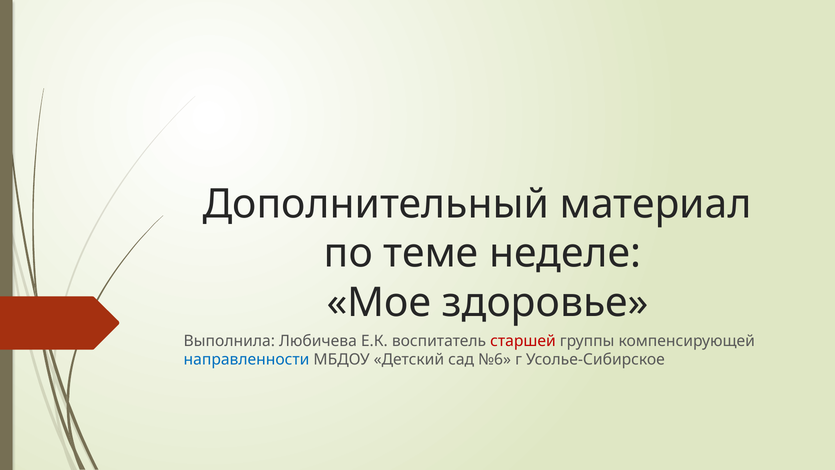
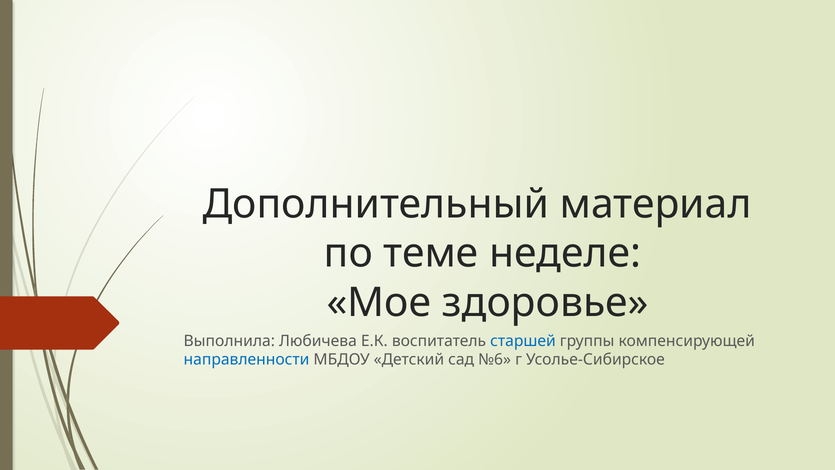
старшей colour: red -> blue (523, 341)
